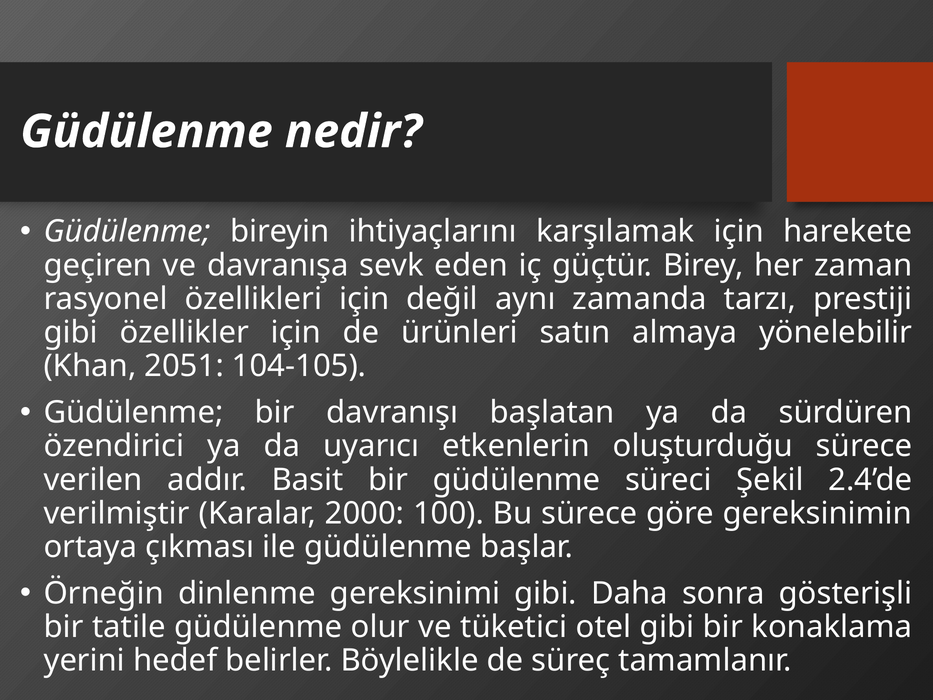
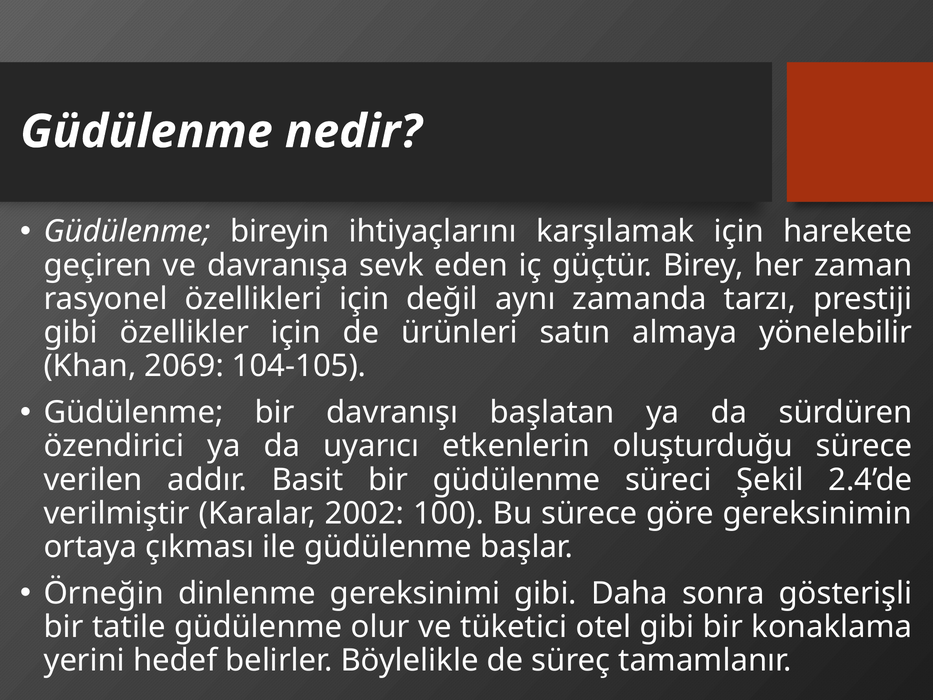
2051: 2051 -> 2069 (184, 366)
2000: 2000 -> 2002 (365, 513)
